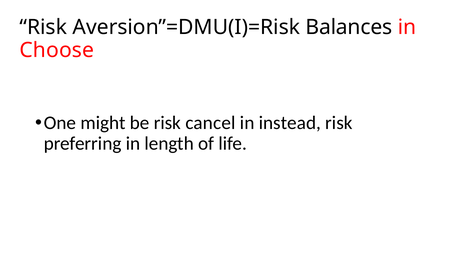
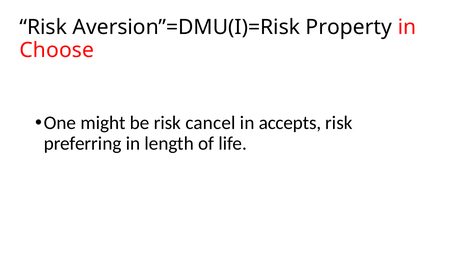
Balances: Balances -> Property (349, 27)
instead: instead -> accepts (290, 123)
